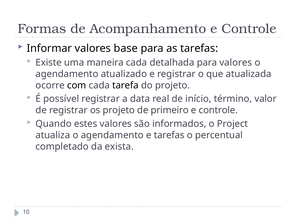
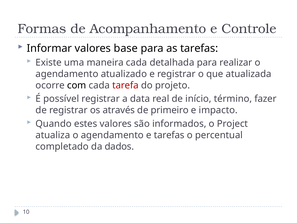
para valores: valores -> realizar (236, 62)
tarefa colour: black -> red (125, 85)
valor: valor -> fazer (266, 99)
os projeto: projeto -> através (119, 110)
controle: controle -> impacto (218, 110)
exista: exista -> dados (119, 146)
